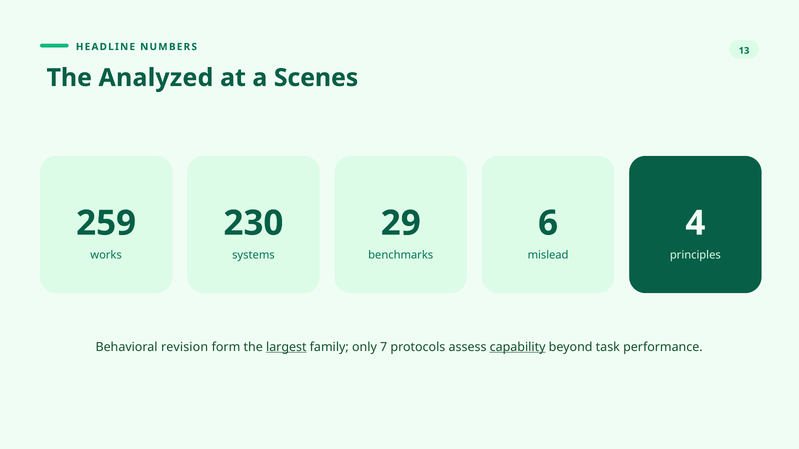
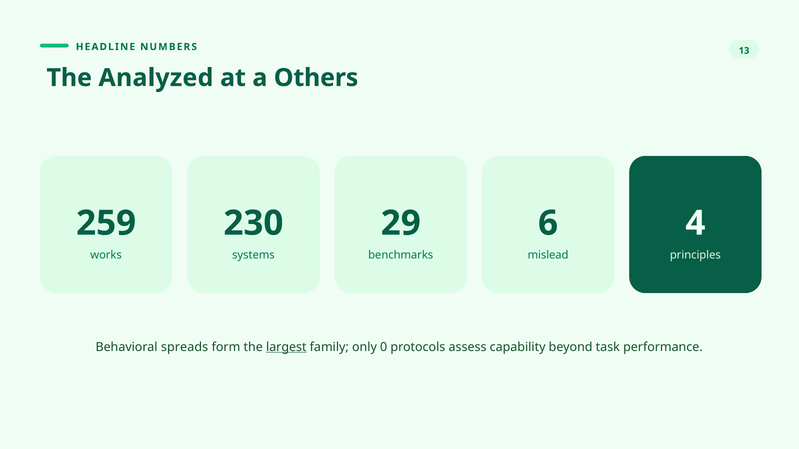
Scenes: Scenes -> Others (316, 78)
revision: revision -> spreads (185, 347)
7: 7 -> 0 (384, 347)
capability underline: present -> none (518, 347)
